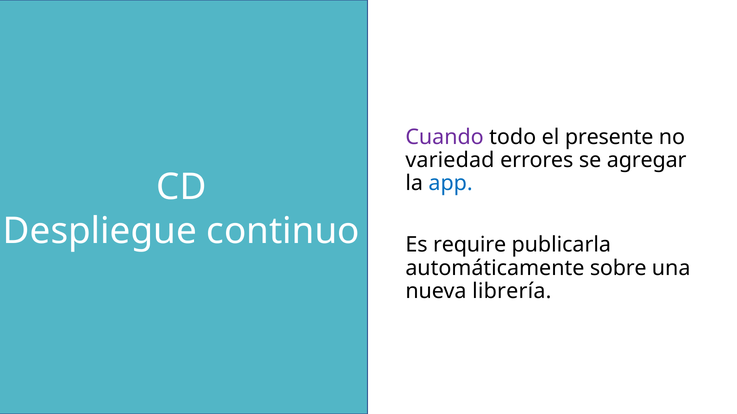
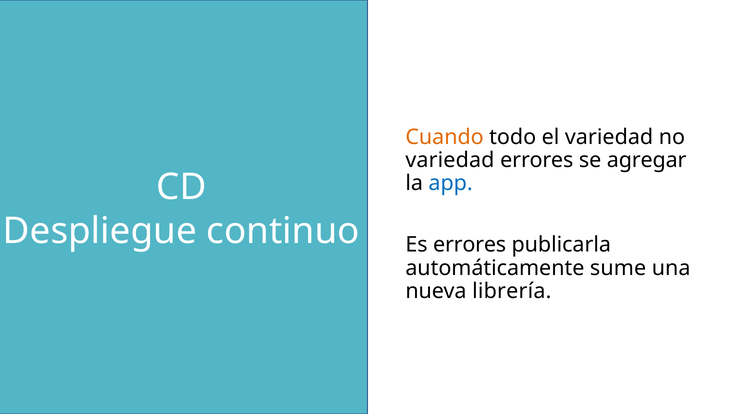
Cuando colour: purple -> orange (445, 137)
el presente: presente -> variedad (609, 137)
Es require: require -> errores (470, 245)
sobre: sobre -> sume (618, 268)
